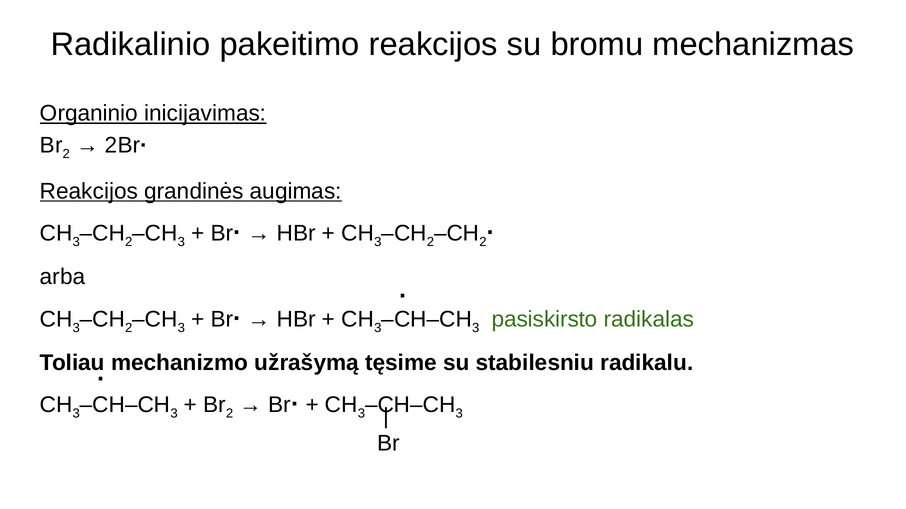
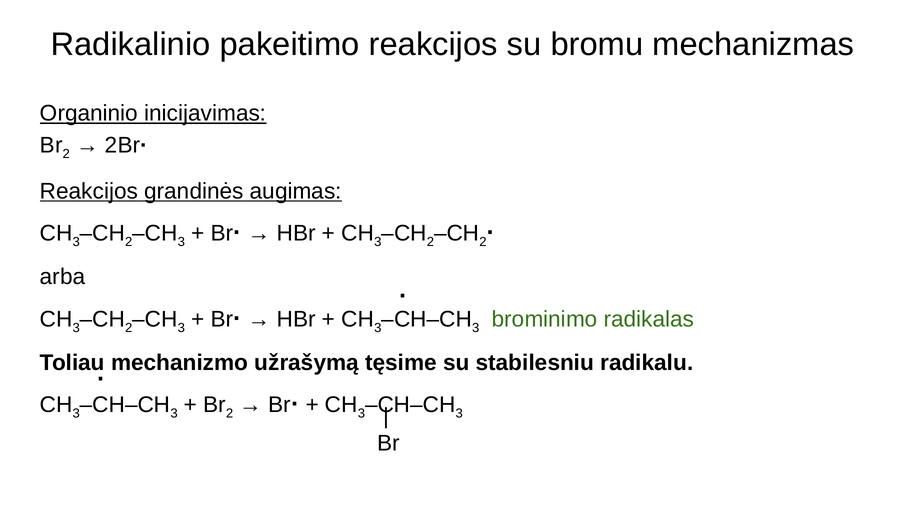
pasiskirsto: pasiskirsto -> brominimo (545, 320)
